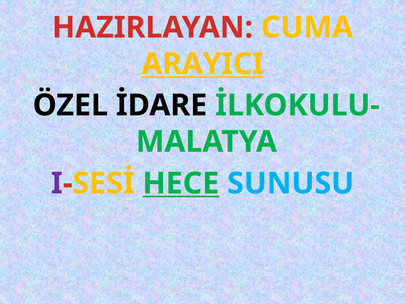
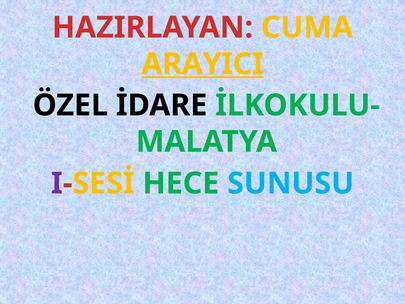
HECE underline: present -> none (181, 183)
